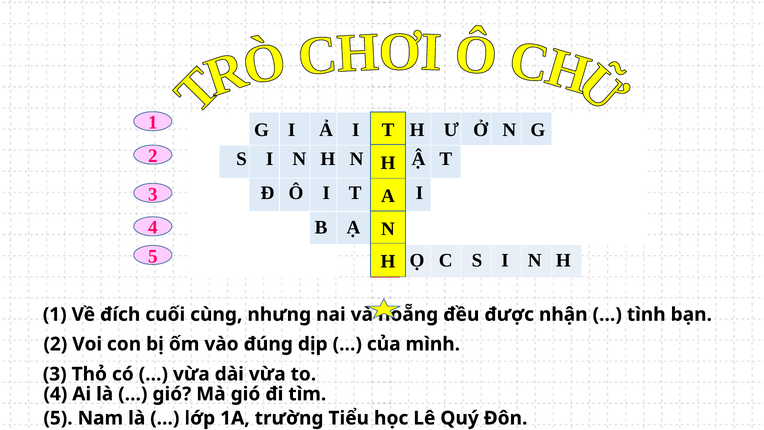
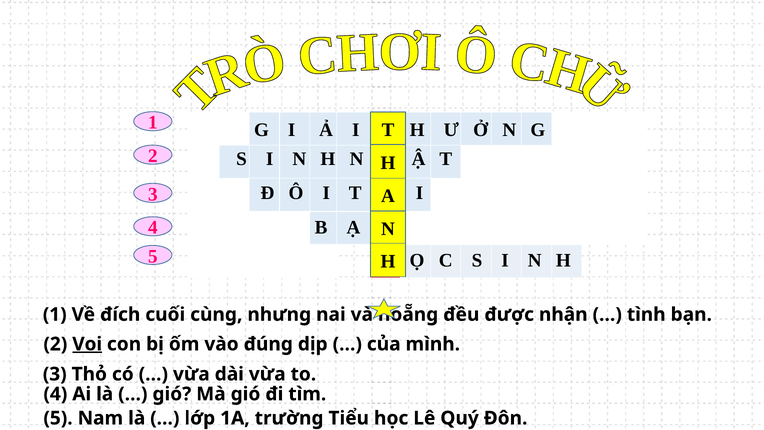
Voi underline: none -> present (87, 344)
